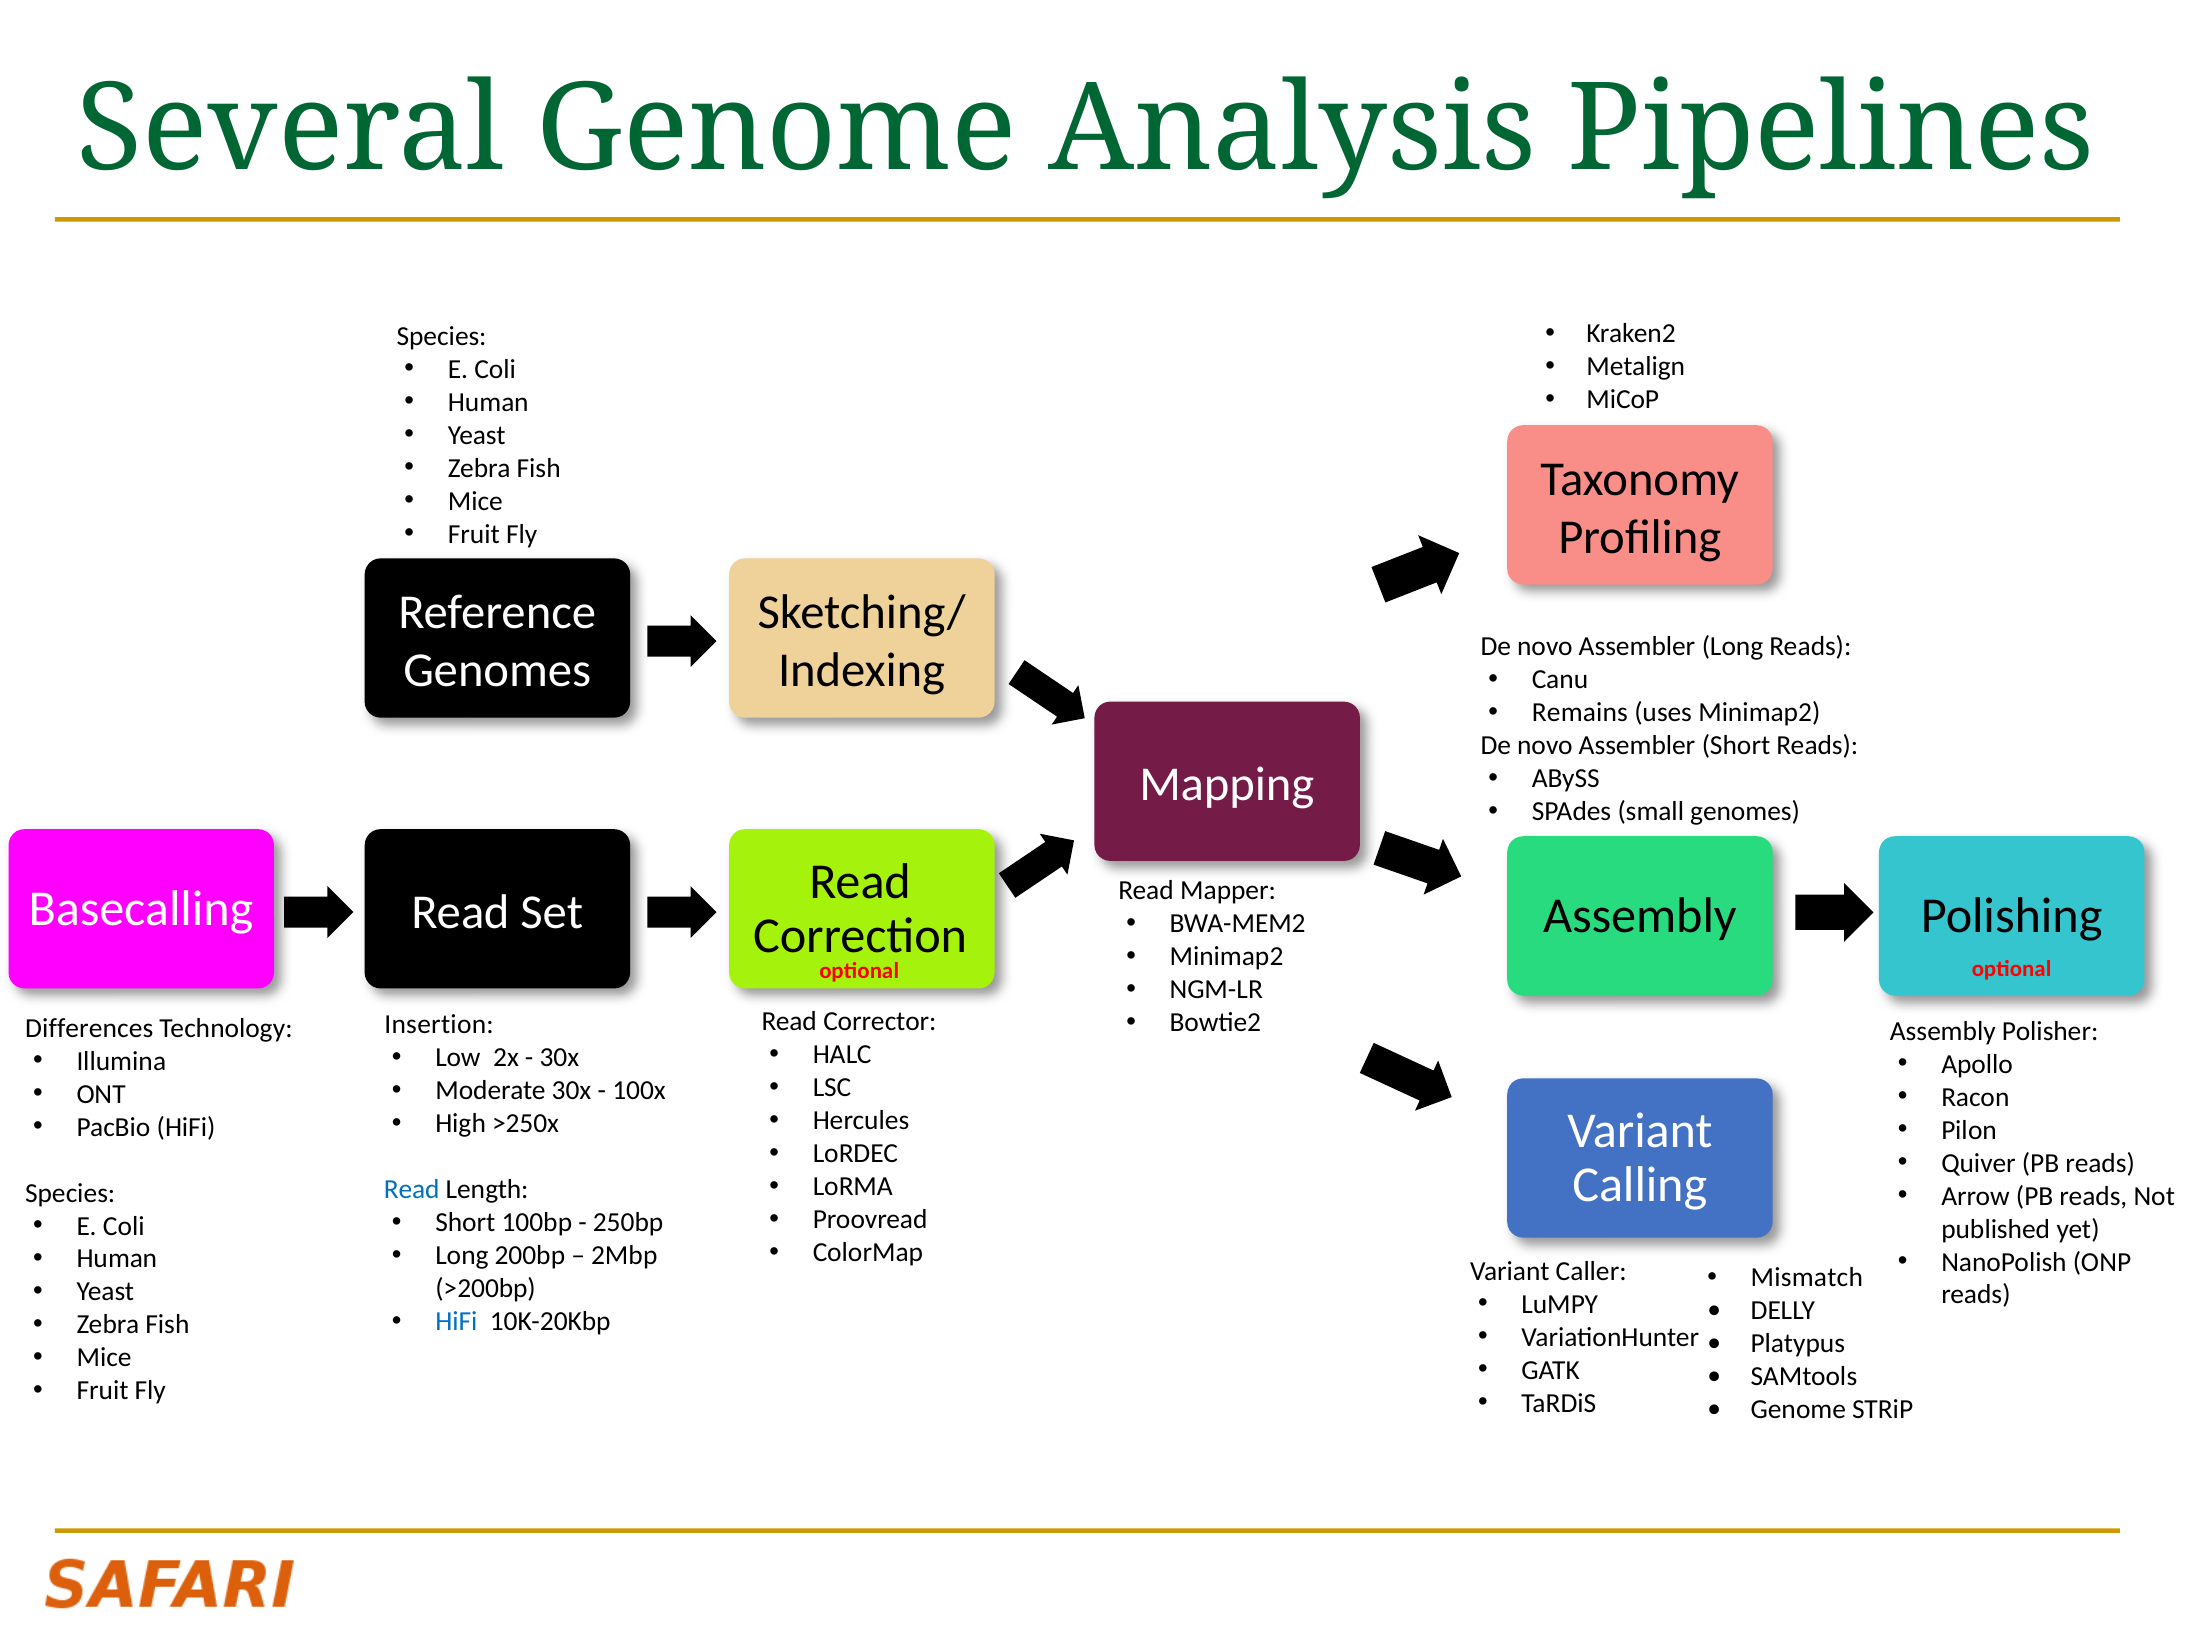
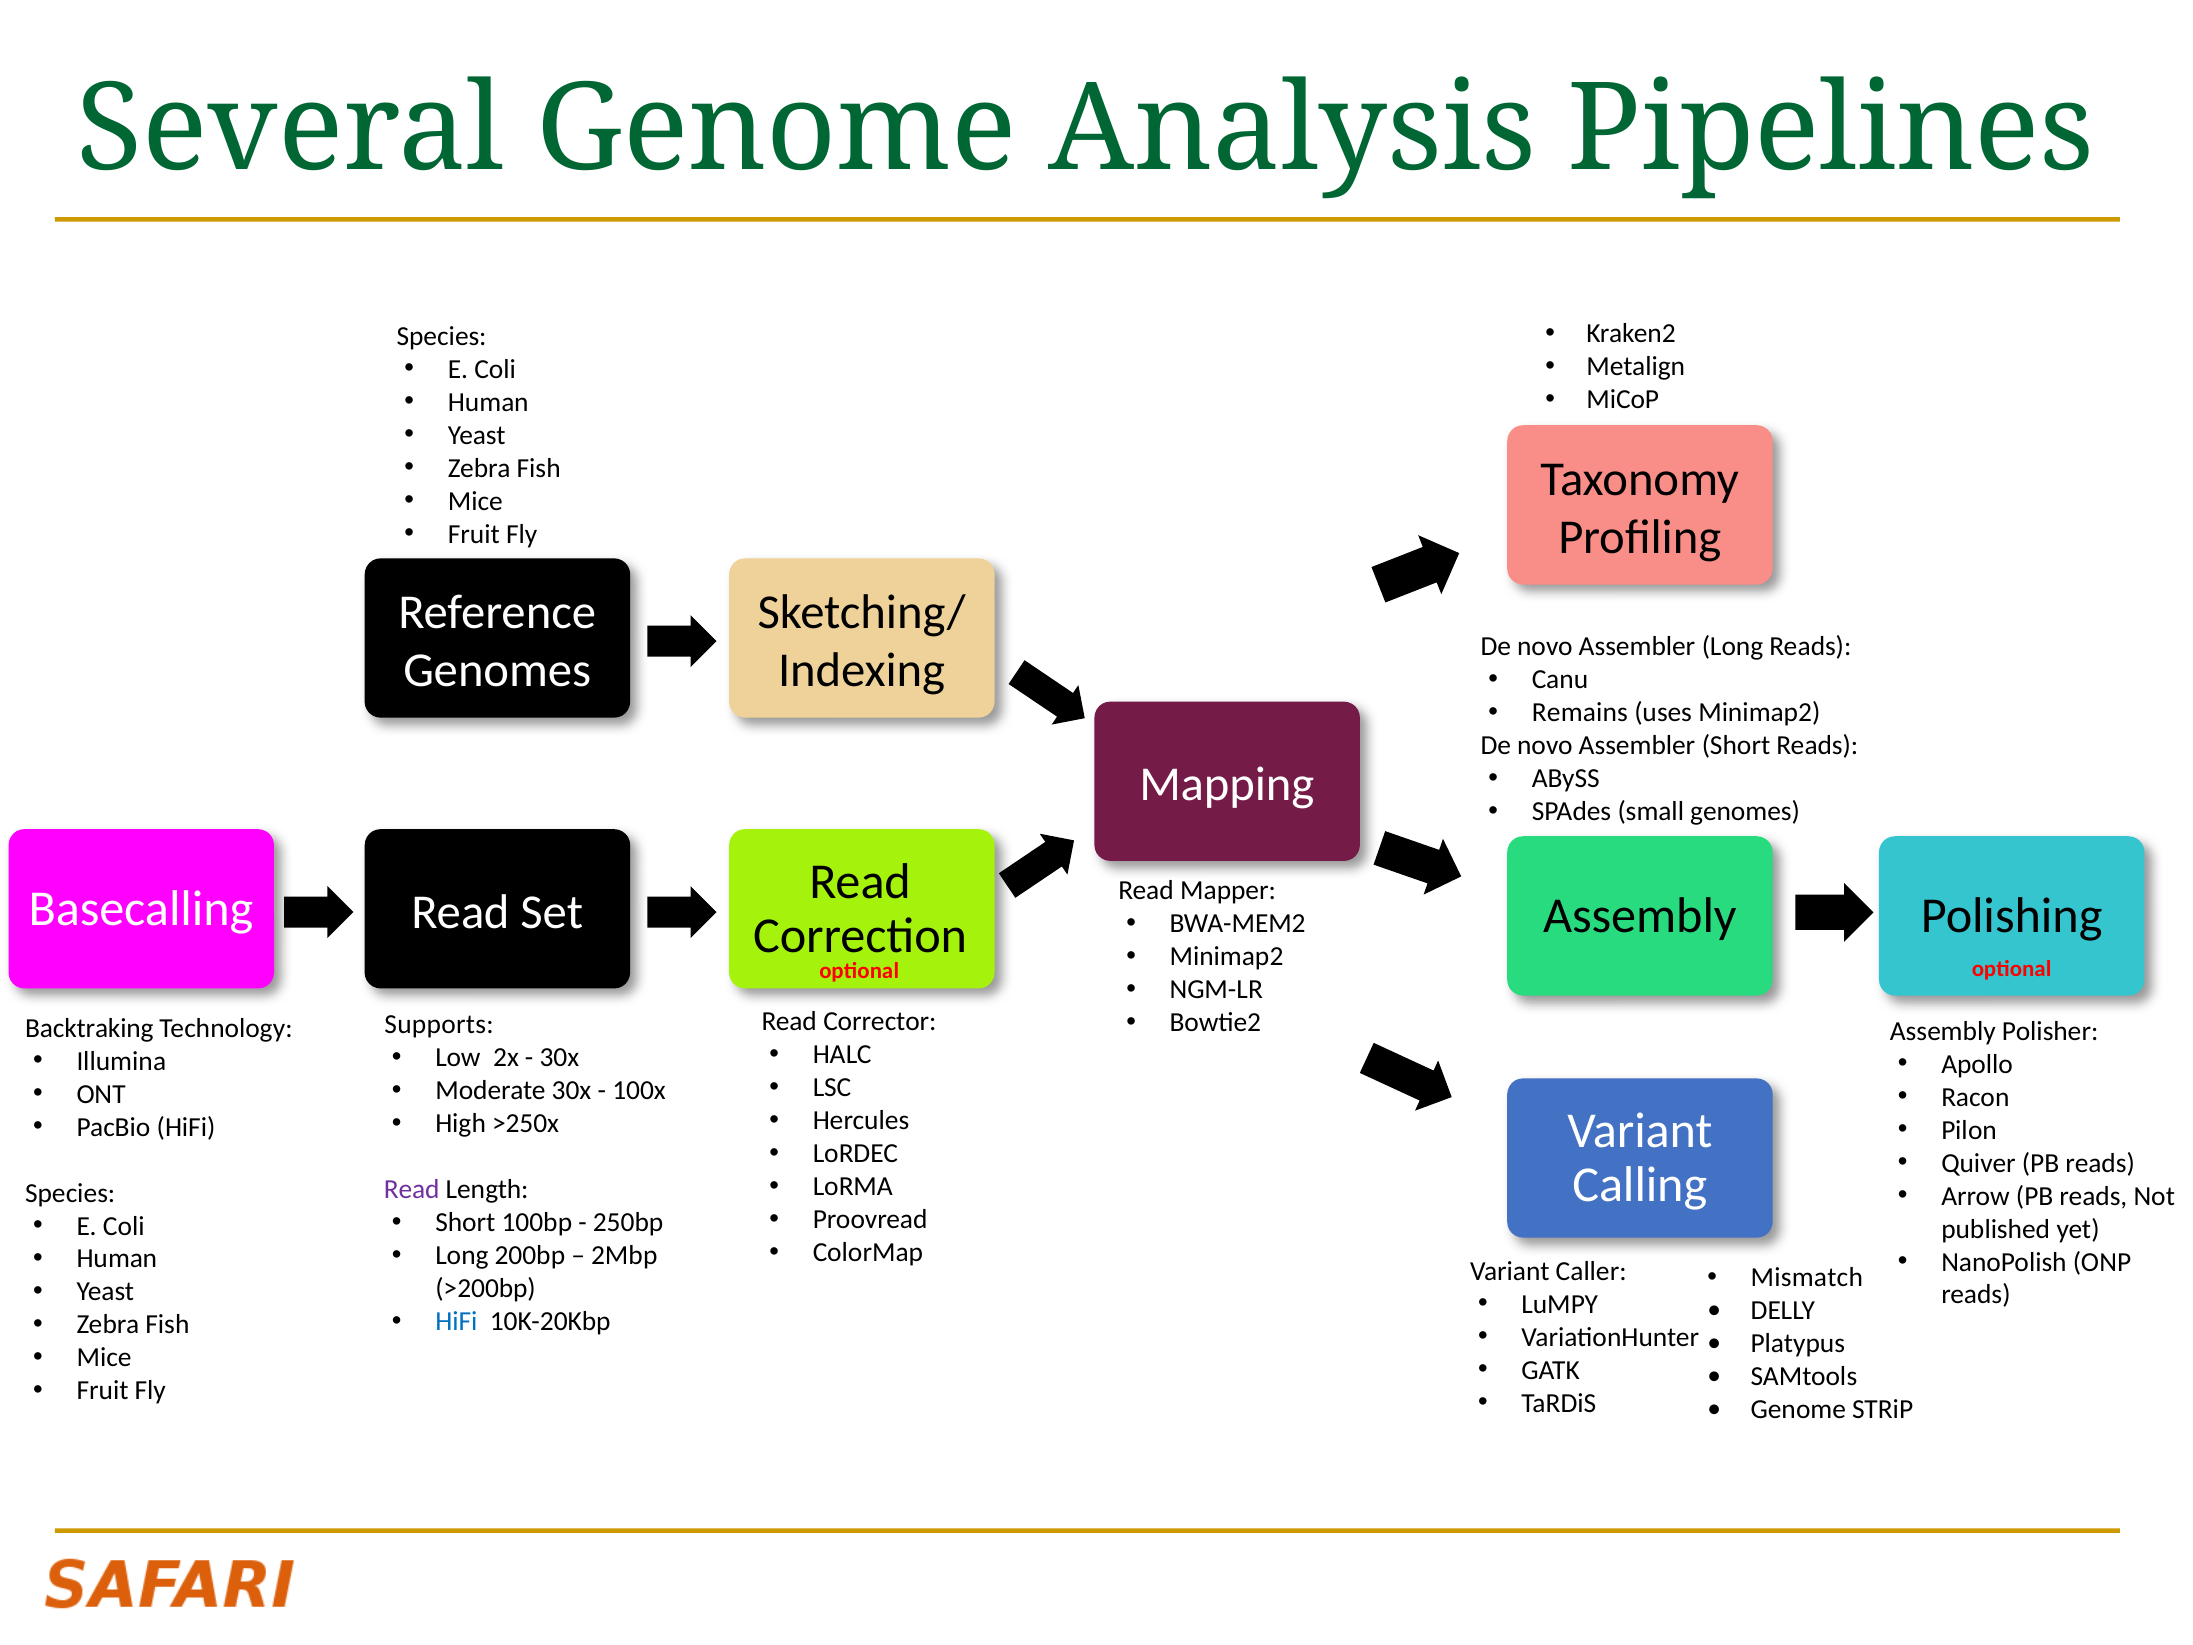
Insertion: Insertion -> Supports (439, 1024)
Differences: Differences -> Backtraking (89, 1028)
Read colour: blue -> purple (412, 1189)
